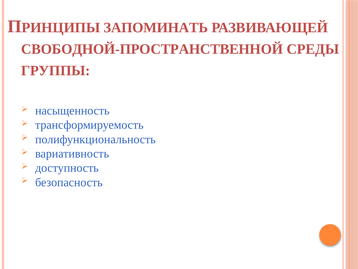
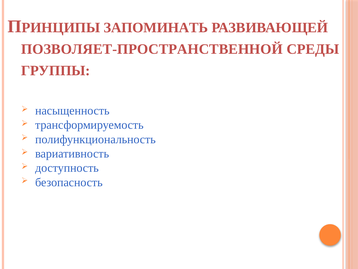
СВОБОДНОЙ-ПРОСТРАНСТВЕННОЙ: СВОБОДНОЙ-ПРОСТРАНСТВЕННОЙ -> ПОЗВОЛЯЕТ-ПРОСТРАНСТВЕННОЙ (152, 49)
